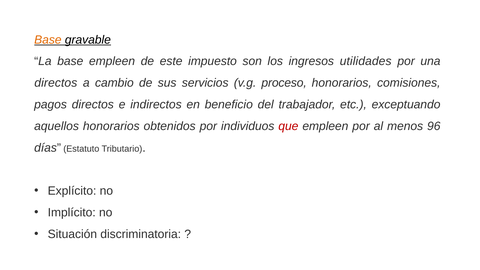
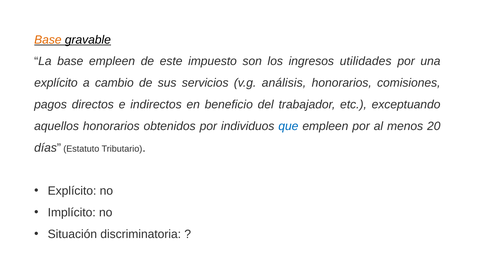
directos: directos -> explícito (56, 83)
proceso: proceso -> análisis (284, 83)
que colour: red -> blue (288, 126)
96: 96 -> 20 (434, 126)
